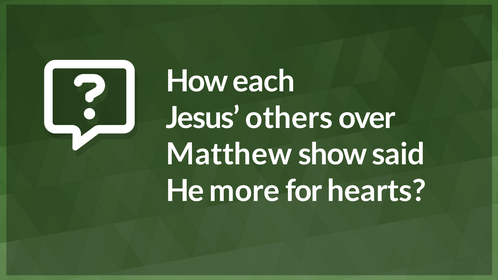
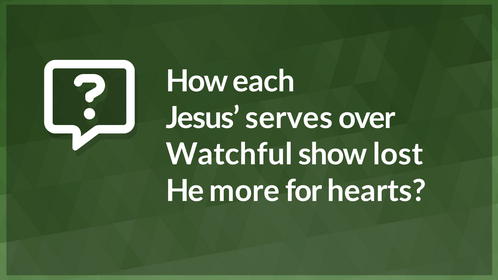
others: others -> serves (289, 118)
Matthew: Matthew -> Watchful (229, 155)
said: said -> lost (398, 155)
